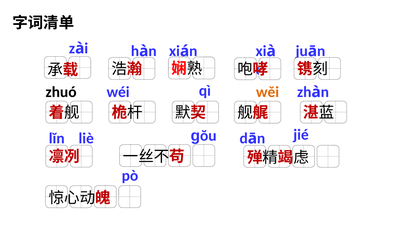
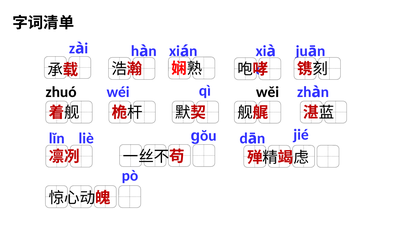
wěi colour: orange -> black (268, 92)
